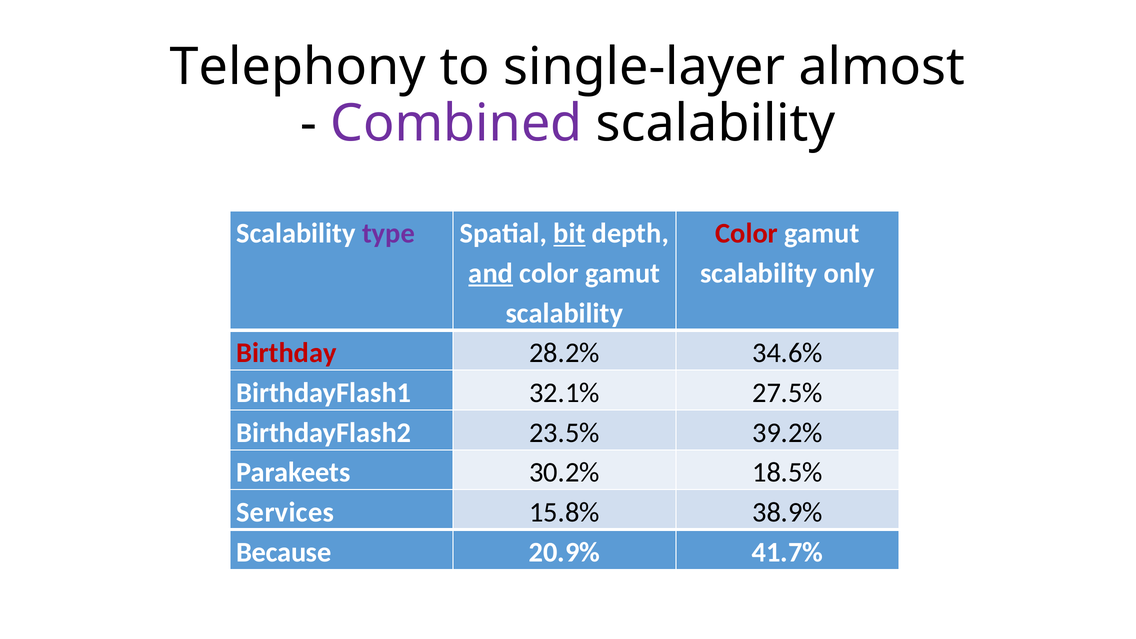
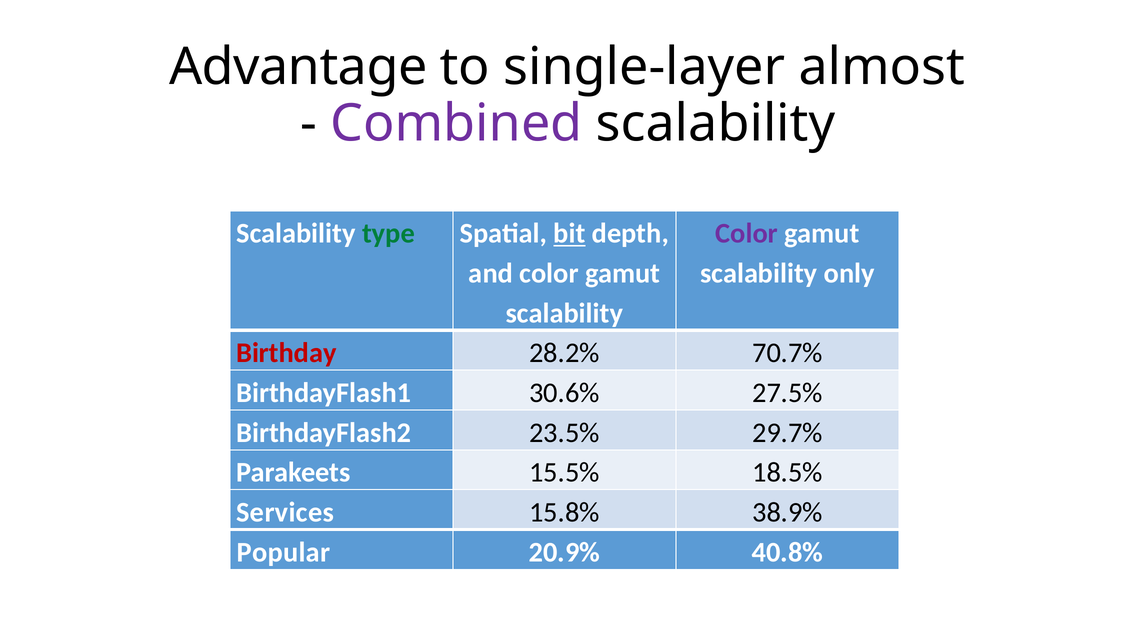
Telephony: Telephony -> Advantage (298, 67)
type colour: purple -> green (388, 234)
Color colour: red -> purple (747, 234)
and underline: present -> none (491, 273)
34.6%: 34.6% -> 70.7% (787, 353)
32.1%: 32.1% -> 30.6% (564, 393)
39.2%: 39.2% -> 29.7% (787, 433)
30.2%: 30.2% -> 15.5% (564, 473)
Because: Because -> Popular (283, 552)
41.7%: 41.7% -> 40.8% (787, 552)
